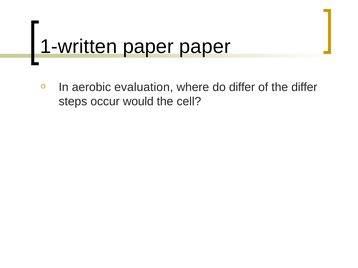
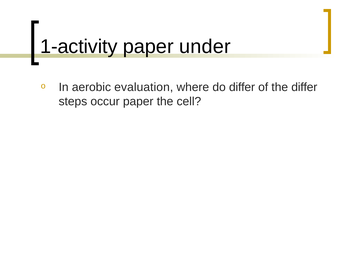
1-written: 1-written -> 1-activity (79, 47)
paper paper: paper -> under (205, 47)
occur would: would -> paper (138, 102)
